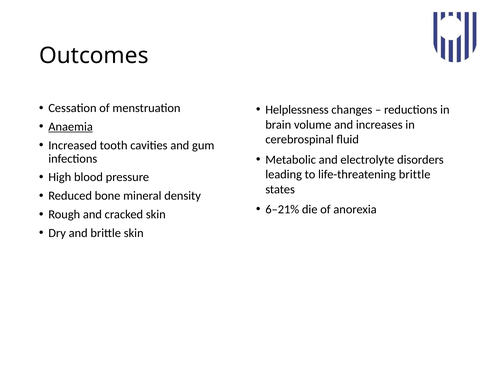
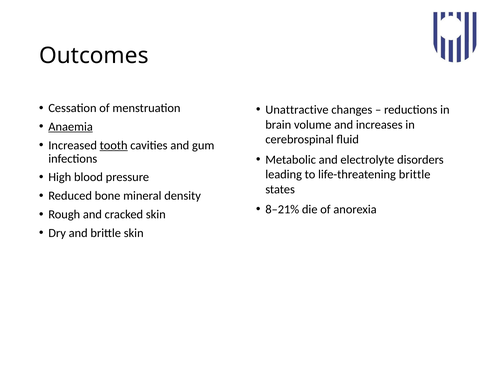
Helplessness: Helplessness -> Unattractive (297, 110)
tooth underline: none -> present (114, 145)
6–21%: 6–21% -> 8–21% (282, 209)
